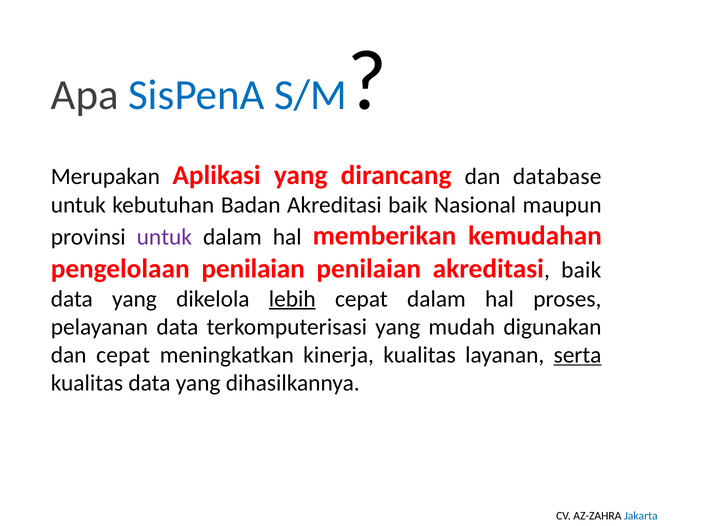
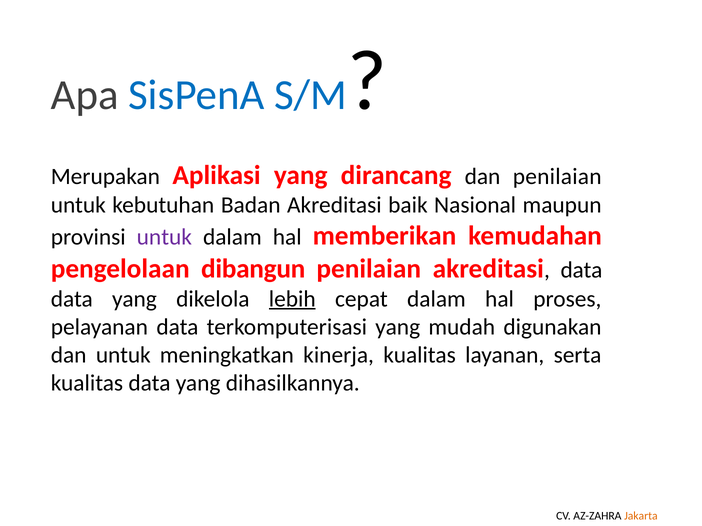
dan database: database -> penilaian (557, 177)
pengelolaan penilaian: penilaian -> dibangun (253, 269)
baik: baik -> data (581, 270)
dan cepat: cepat -> untuk (123, 355)
serta underline: present -> none (578, 355)
Jakarta colour: blue -> orange (641, 517)
